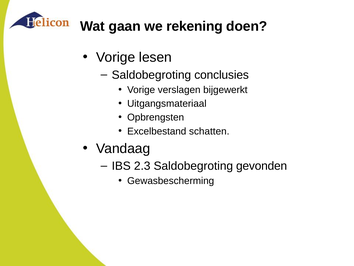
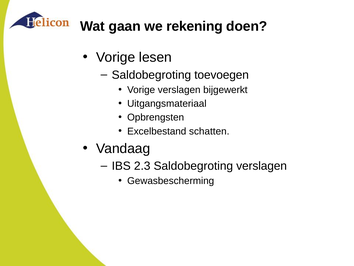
conclusies: conclusies -> toevoegen (222, 75)
Saldobegroting gevonden: gevonden -> verslagen (262, 166)
